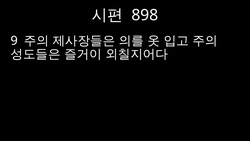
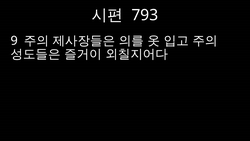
898: 898 -> 793 (145, 15)
